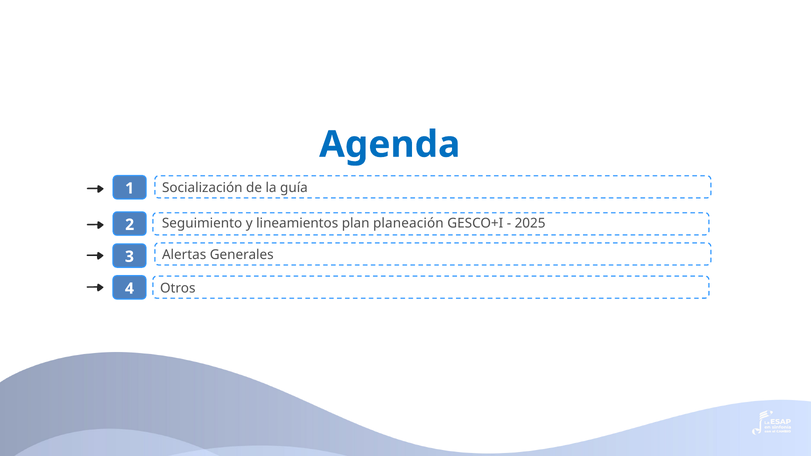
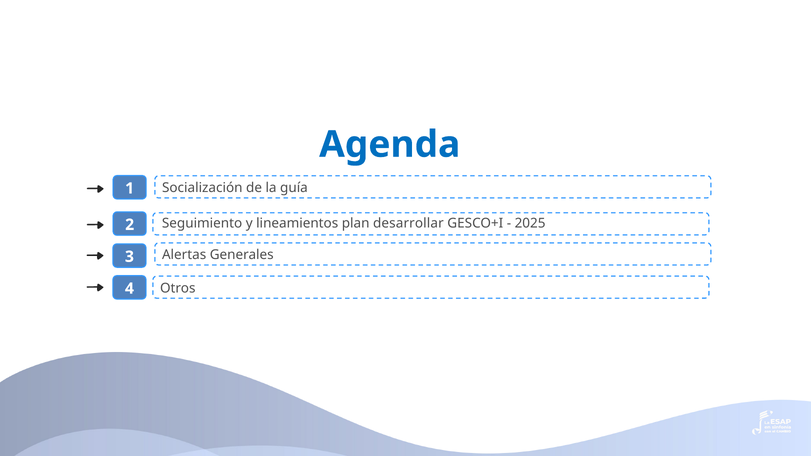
planeación: planeación -> desarrollar (408, 224)
